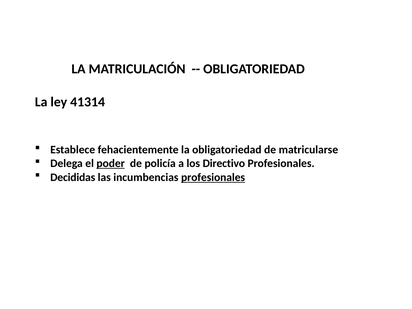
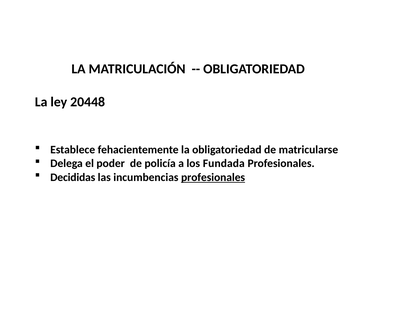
41314: 41314 -> 20448 (88, 102)
poder underline: present -> none (111, 164)
Directivo: Directivo -> Fundada (224, 164)
